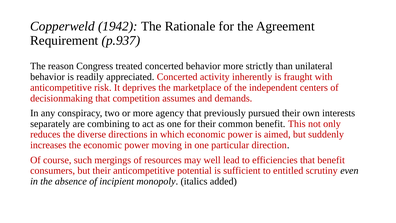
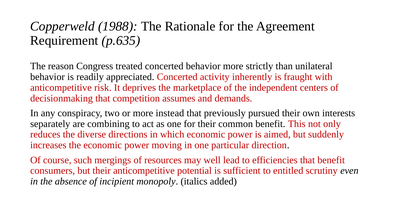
1942: 1942 -> 1988 (118, 26)
p.937: p.937 -> p.635 (121, 40)
agency: agency -> instead (170, 113)
